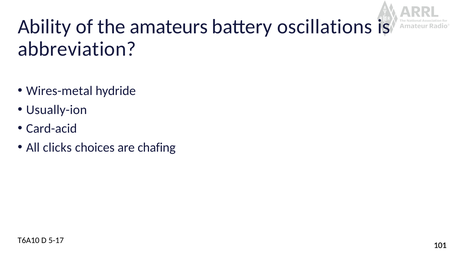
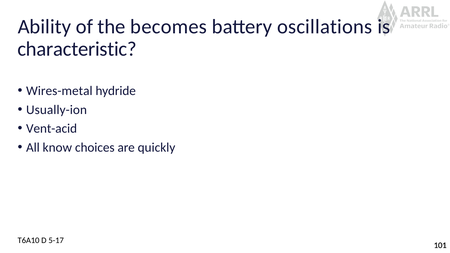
amateurs: amateurs -> becomes (169, 27)
abbreviation: abbreviation -> characteristic (77, 49)
Card-acid: Card-acid -> Vent-acid (52, 129)
clicks: clicks -> know (57, 147)
chafing: chafing -> quickly (156, 147)
